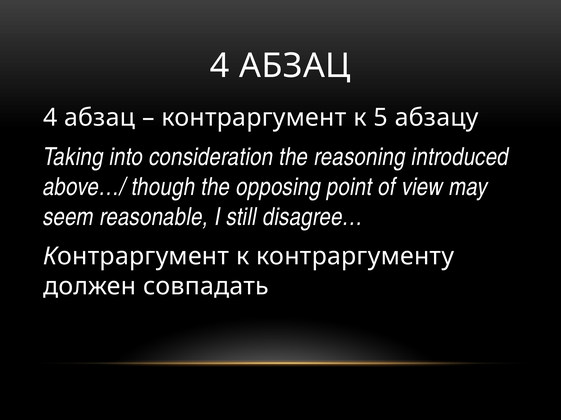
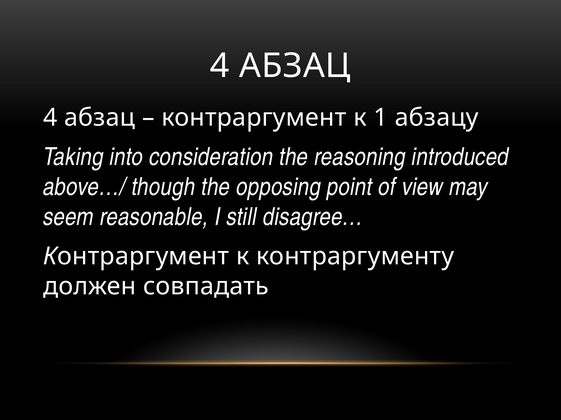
5: 5 -> 1 (381, 118)
